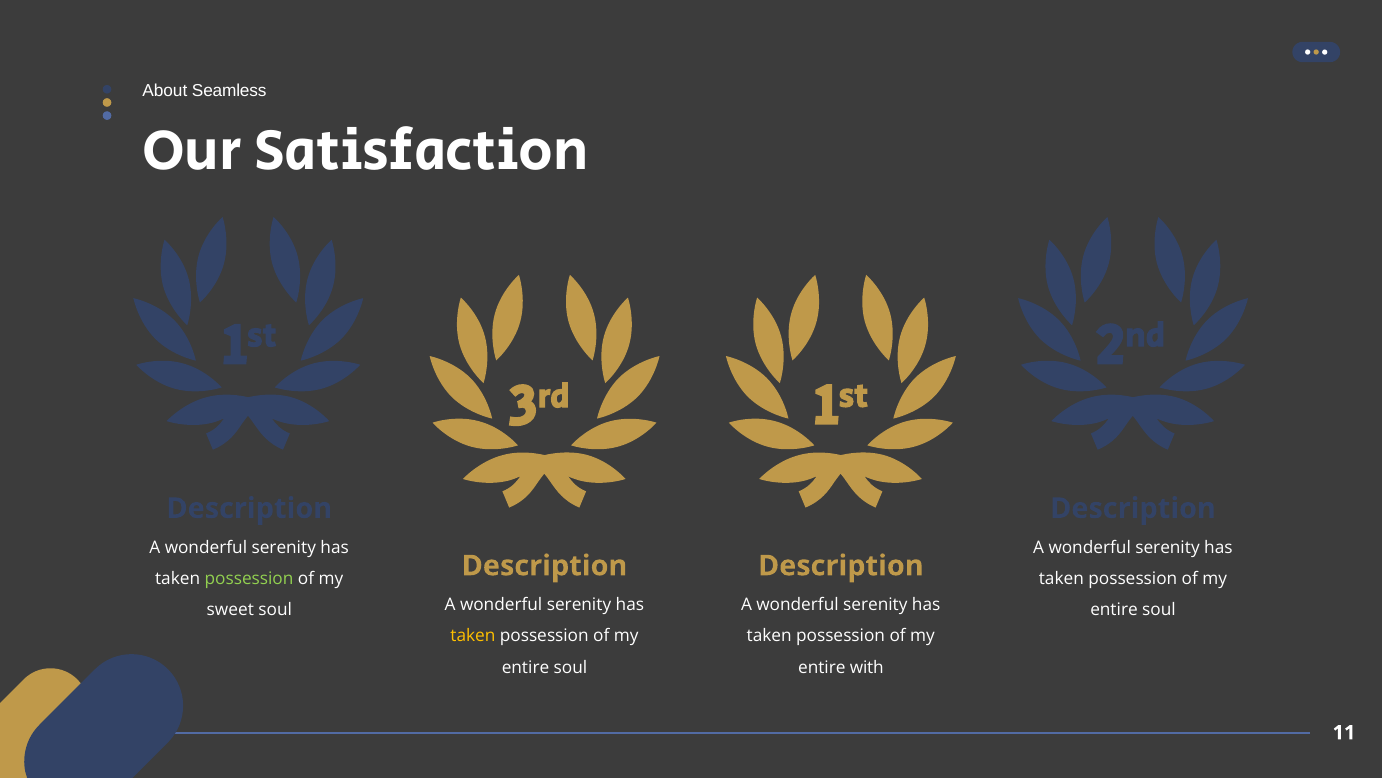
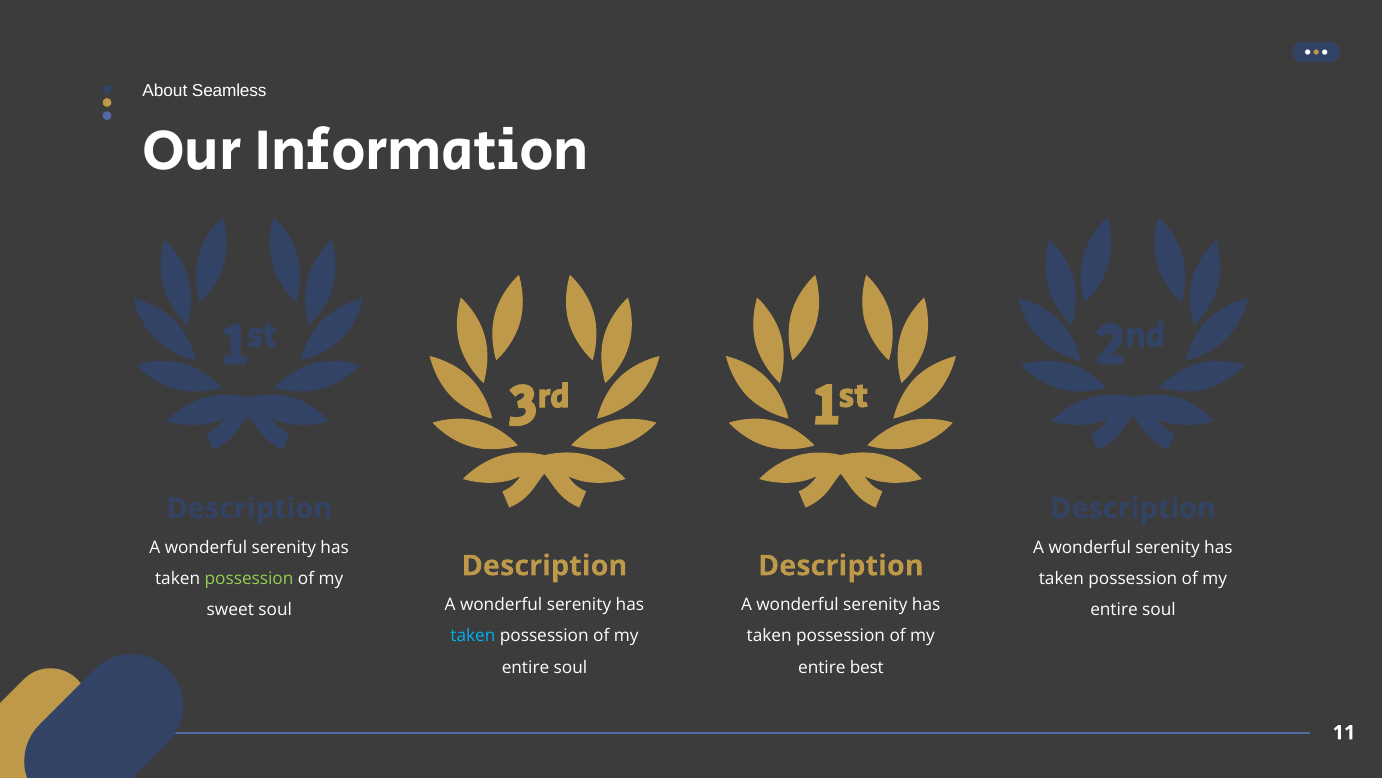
Satisfaction: Satisfaction -> Information (421, 151)
taken colour: yellow -> light blue (473, 636)
with: with -> best (867, 667)
